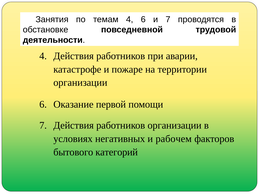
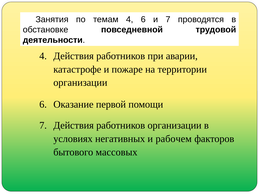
категорий: категорий -> массовых (117, 152)
